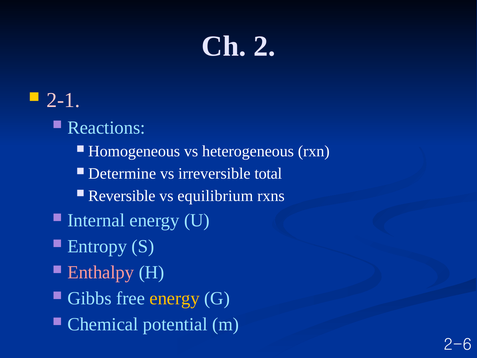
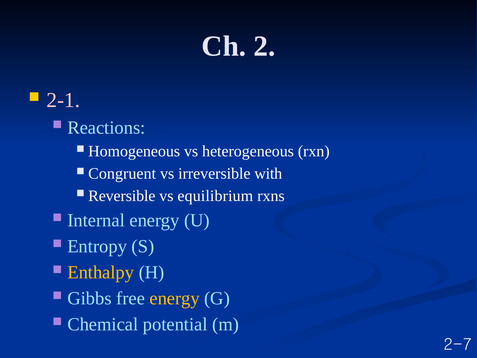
Determine: Determine -> Congruent (122, 173)
total: total -> with (268, 173)
Enthalpy colour: pink -> yellow (101, 272)
2-6: 2-6 -> 2-7 (458, 344)
